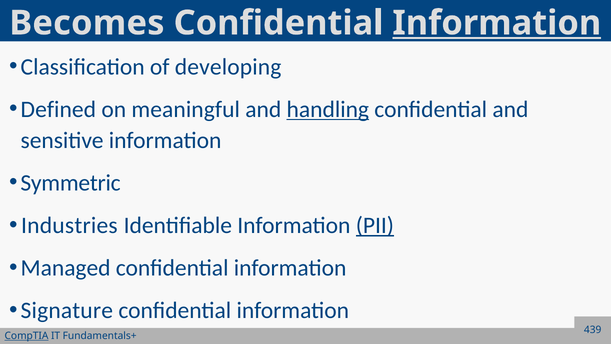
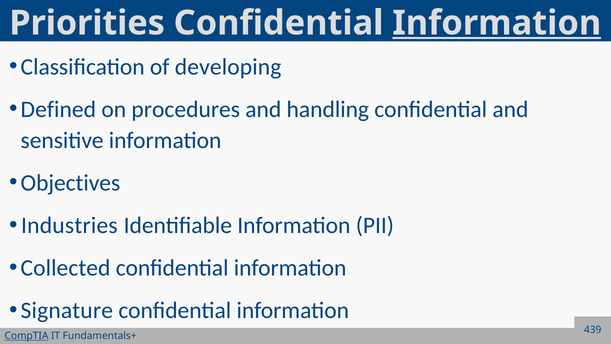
Becomes: Becomes -> Priorities (87, 23)
meaningful: meaningful -> procedures (186, 109)
handling underline: present -> none (328, 109)
Symmetric: Symmetric -> Objectives (70, 183)
PII underline: present -> none (375, 225)
Managed: Managed -> Collected (66, 268)
